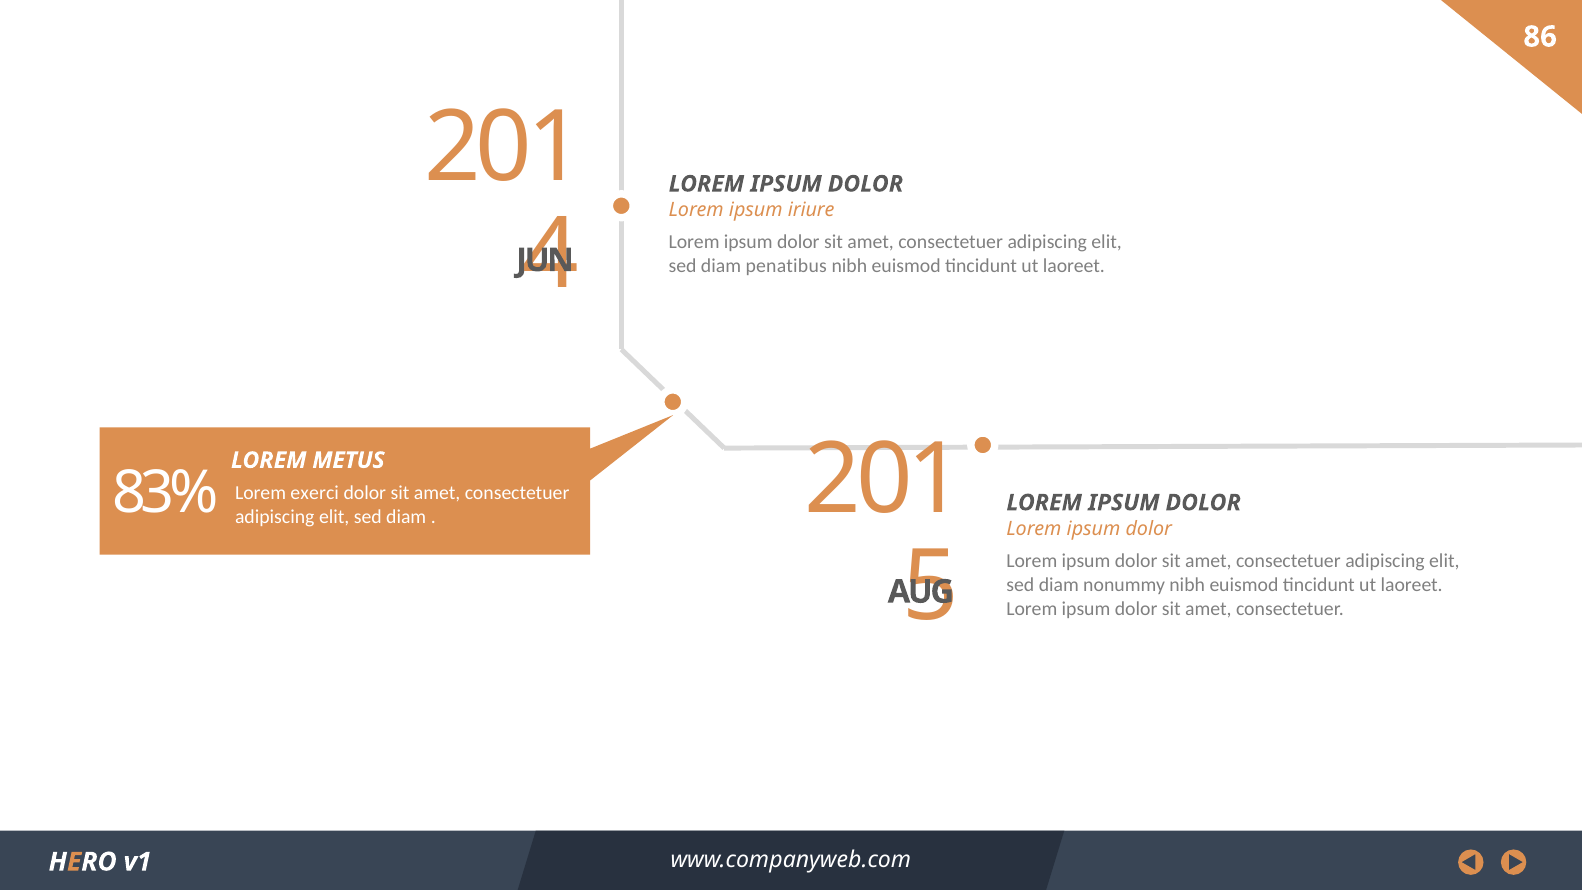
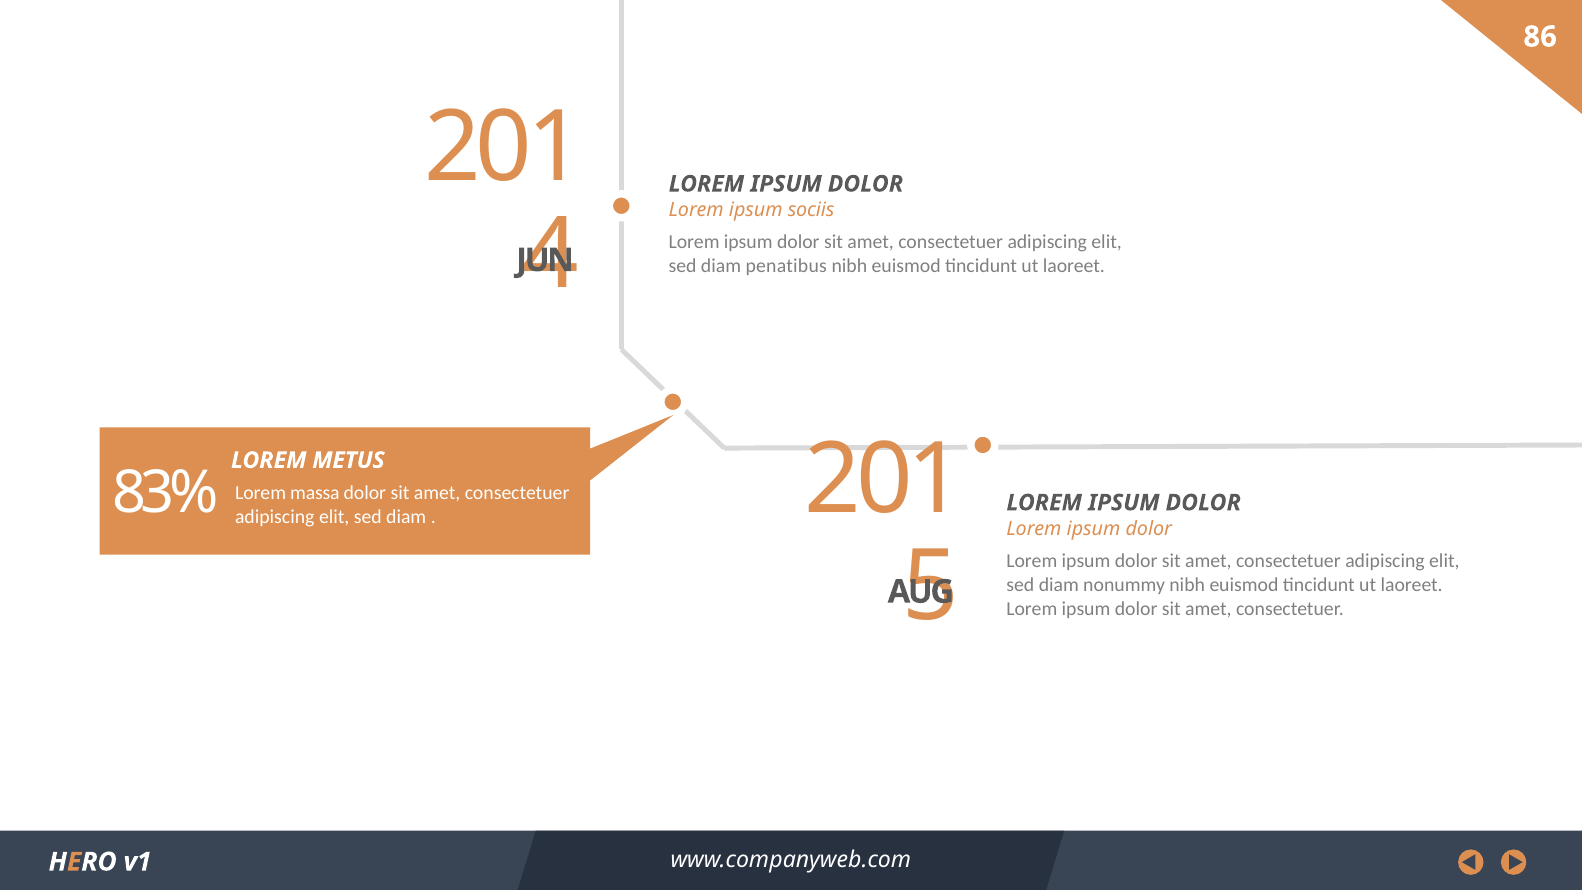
iriure: iriure -> sociis (811, 210)
exerci: exerci -> massa (315, 493)
